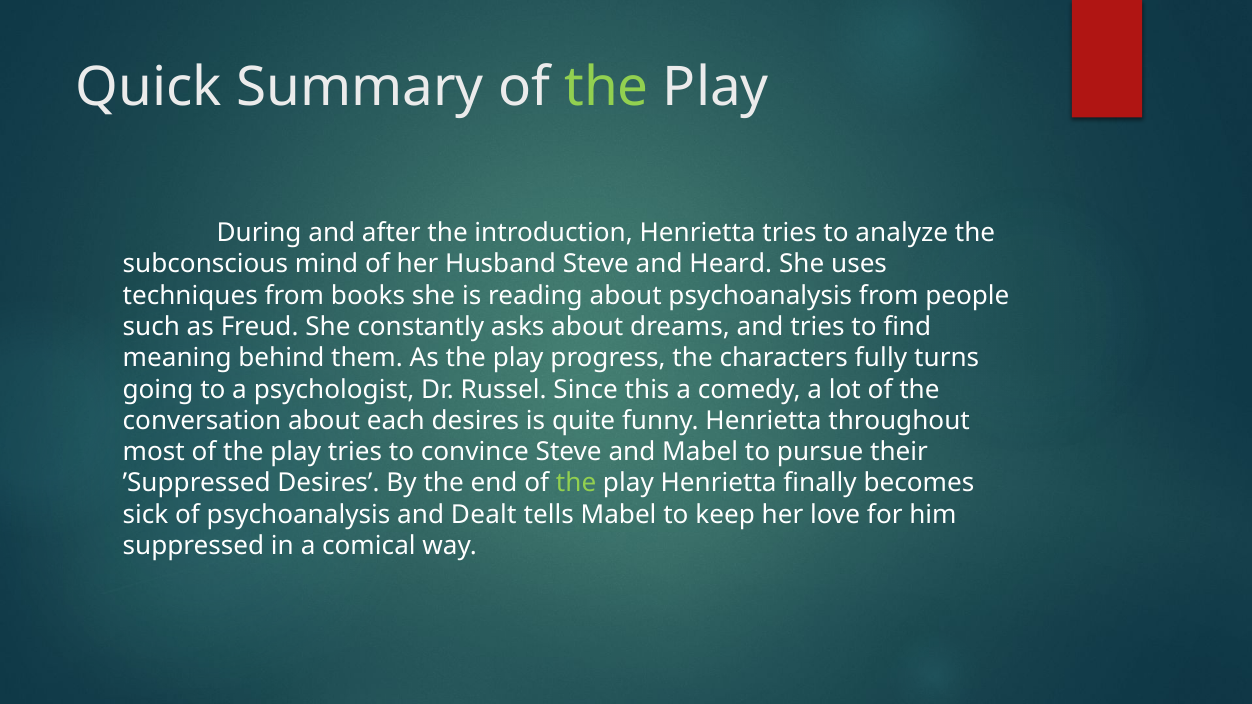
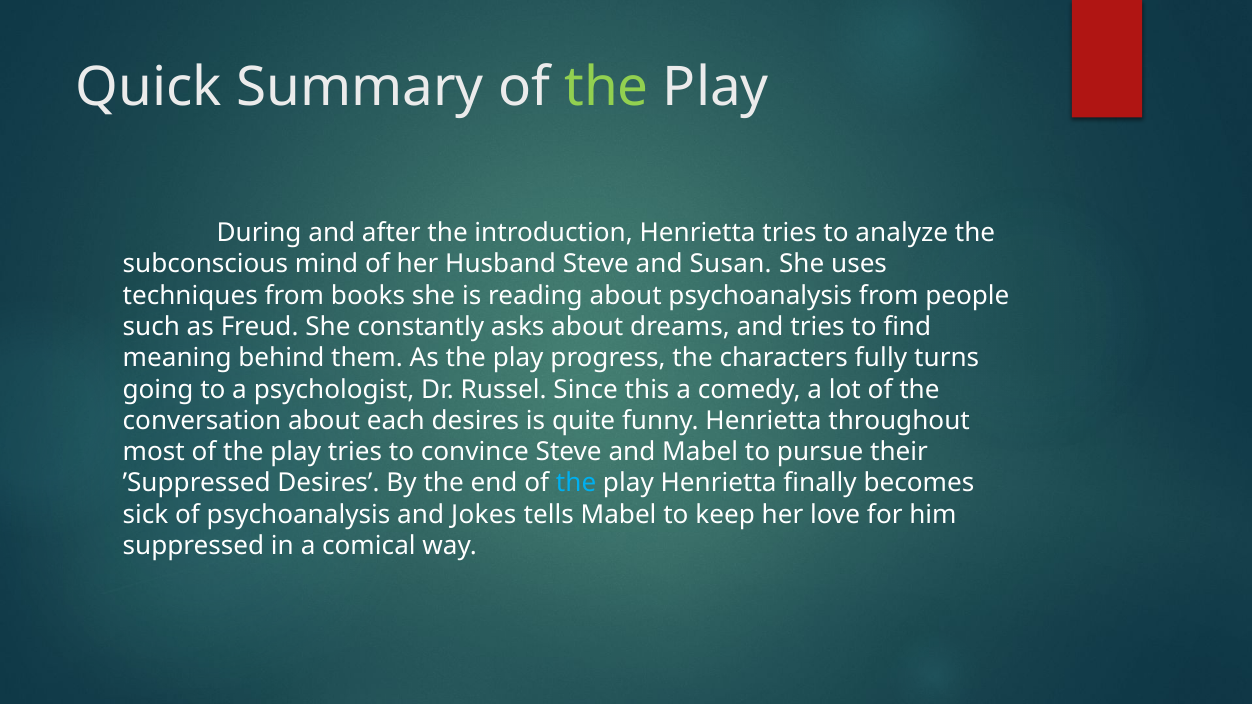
Heard: Heard -> Susan (731, 264)
the colour: light green -> light blue (576, 484)
Dealt: Dealt -> Jokes (484, 515)
